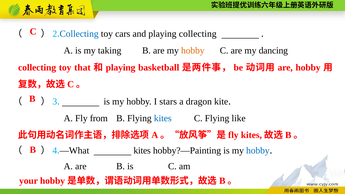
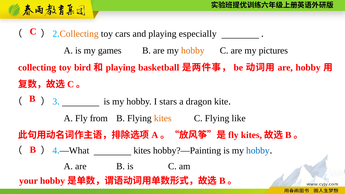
Collecting colour: blue -> orange (79, 34)
playing collecting: collecting -> especially (198, 34)
taking: taking -> games (110, 51)
dancing: dancing -> pictures (273, 51)
that: that -> bird (83, 68)
kites colour: blue -> orange (163, 118)
